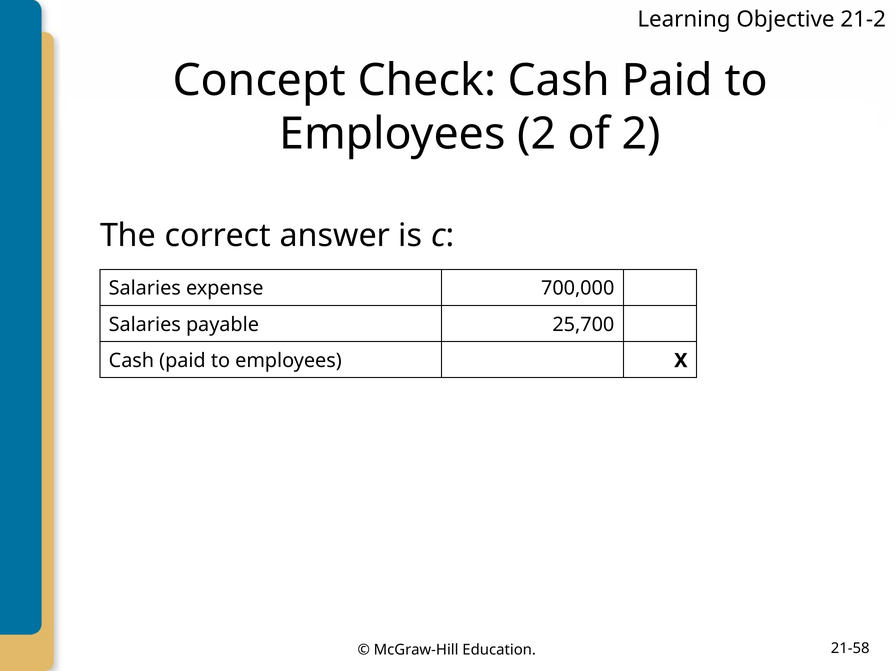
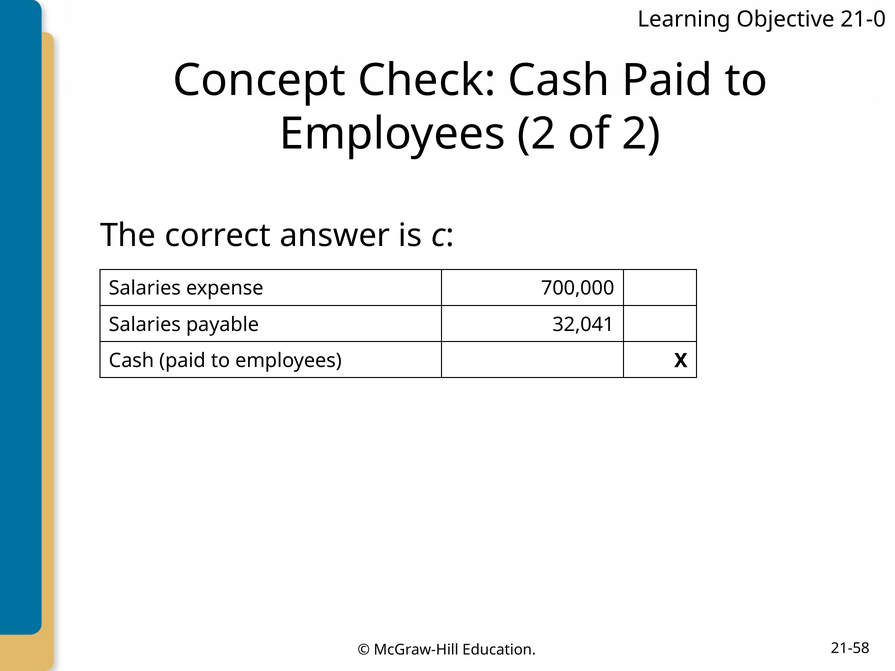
21-2: 21-2 -> 21-0 (863, 19)
25,700: 25,700 -> 32,041 (583, 325)
